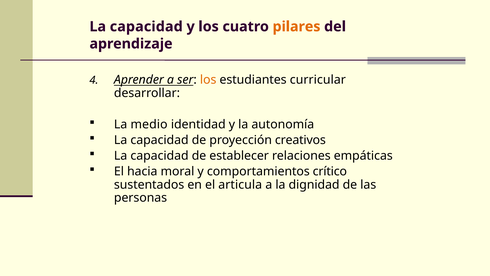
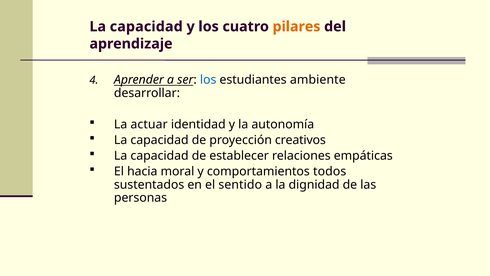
los colour: orange -> blue (208, 80)
curricular: curricular -> ambiente (318, 80)
medio: medio -> actuar (149, 124)
crítico: crítico -> todos (330, 171)
articula: articula -> sentido (240, 184)
